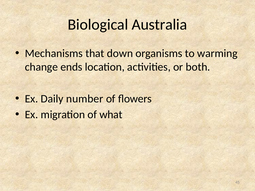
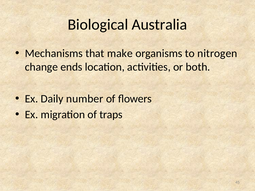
down: down -> make (120, 53)
warming: warming -> nitrogen (217, 53)
what: what -> traps (111, 115)
